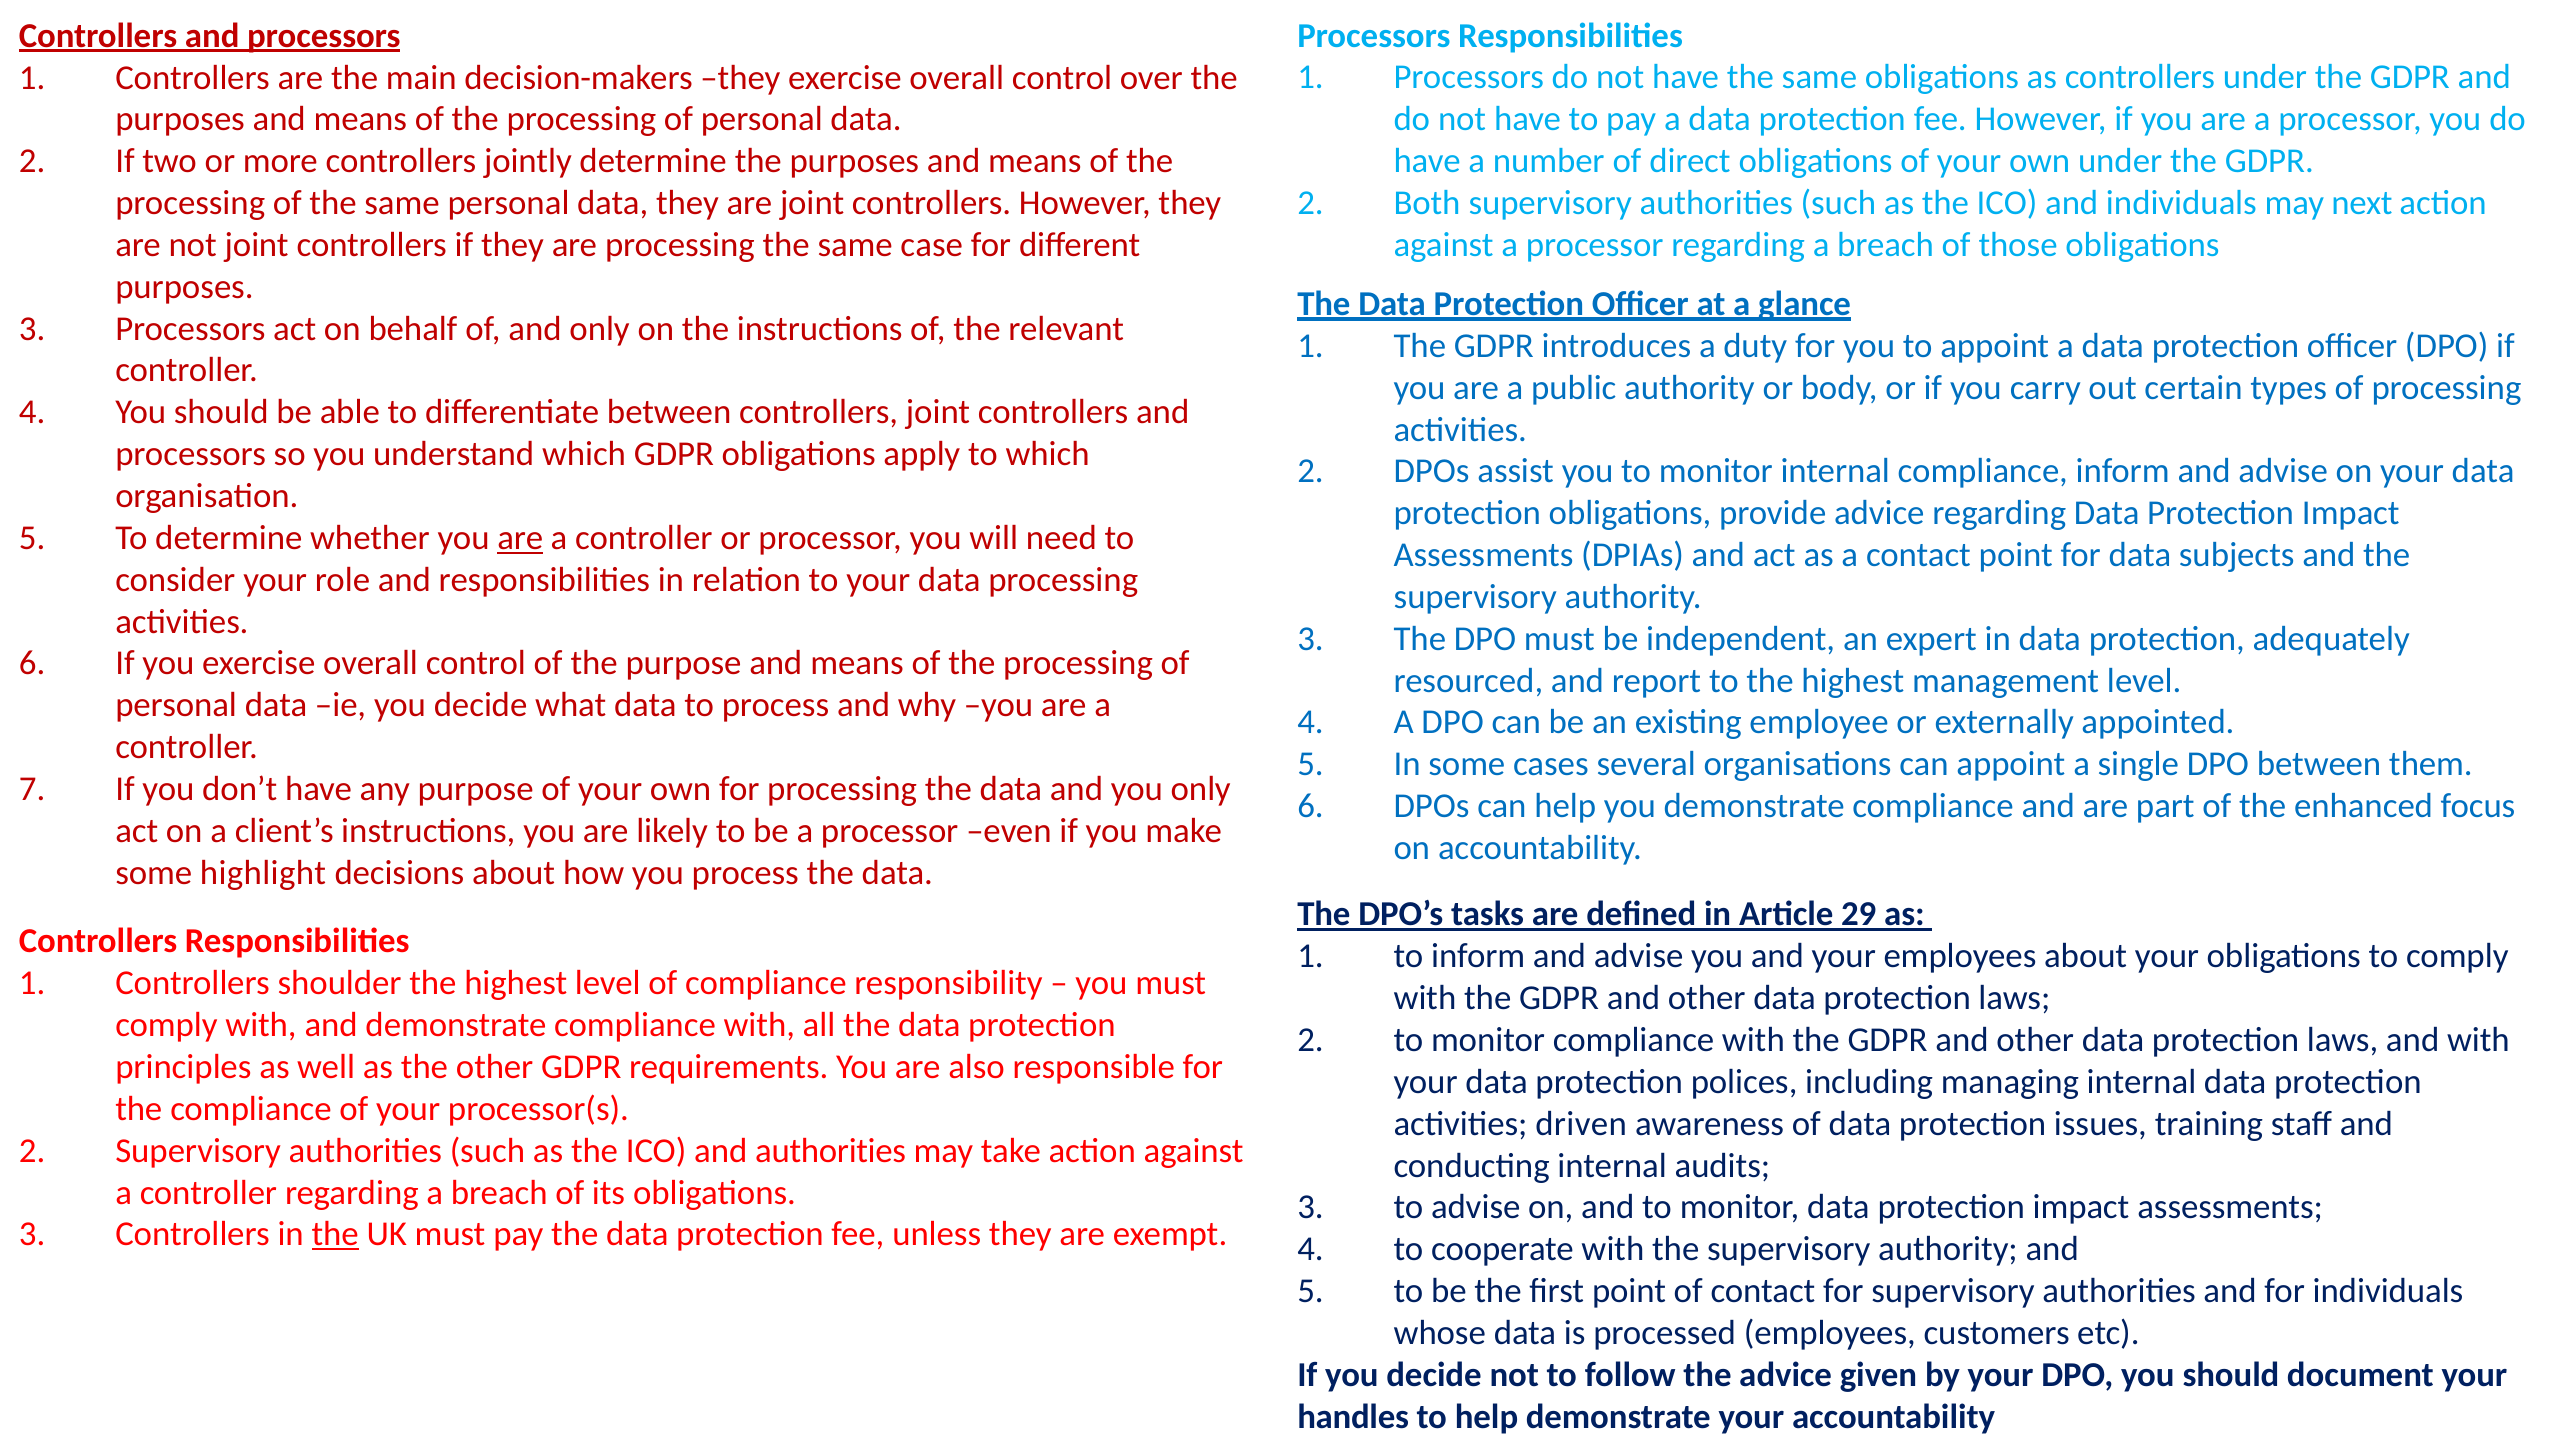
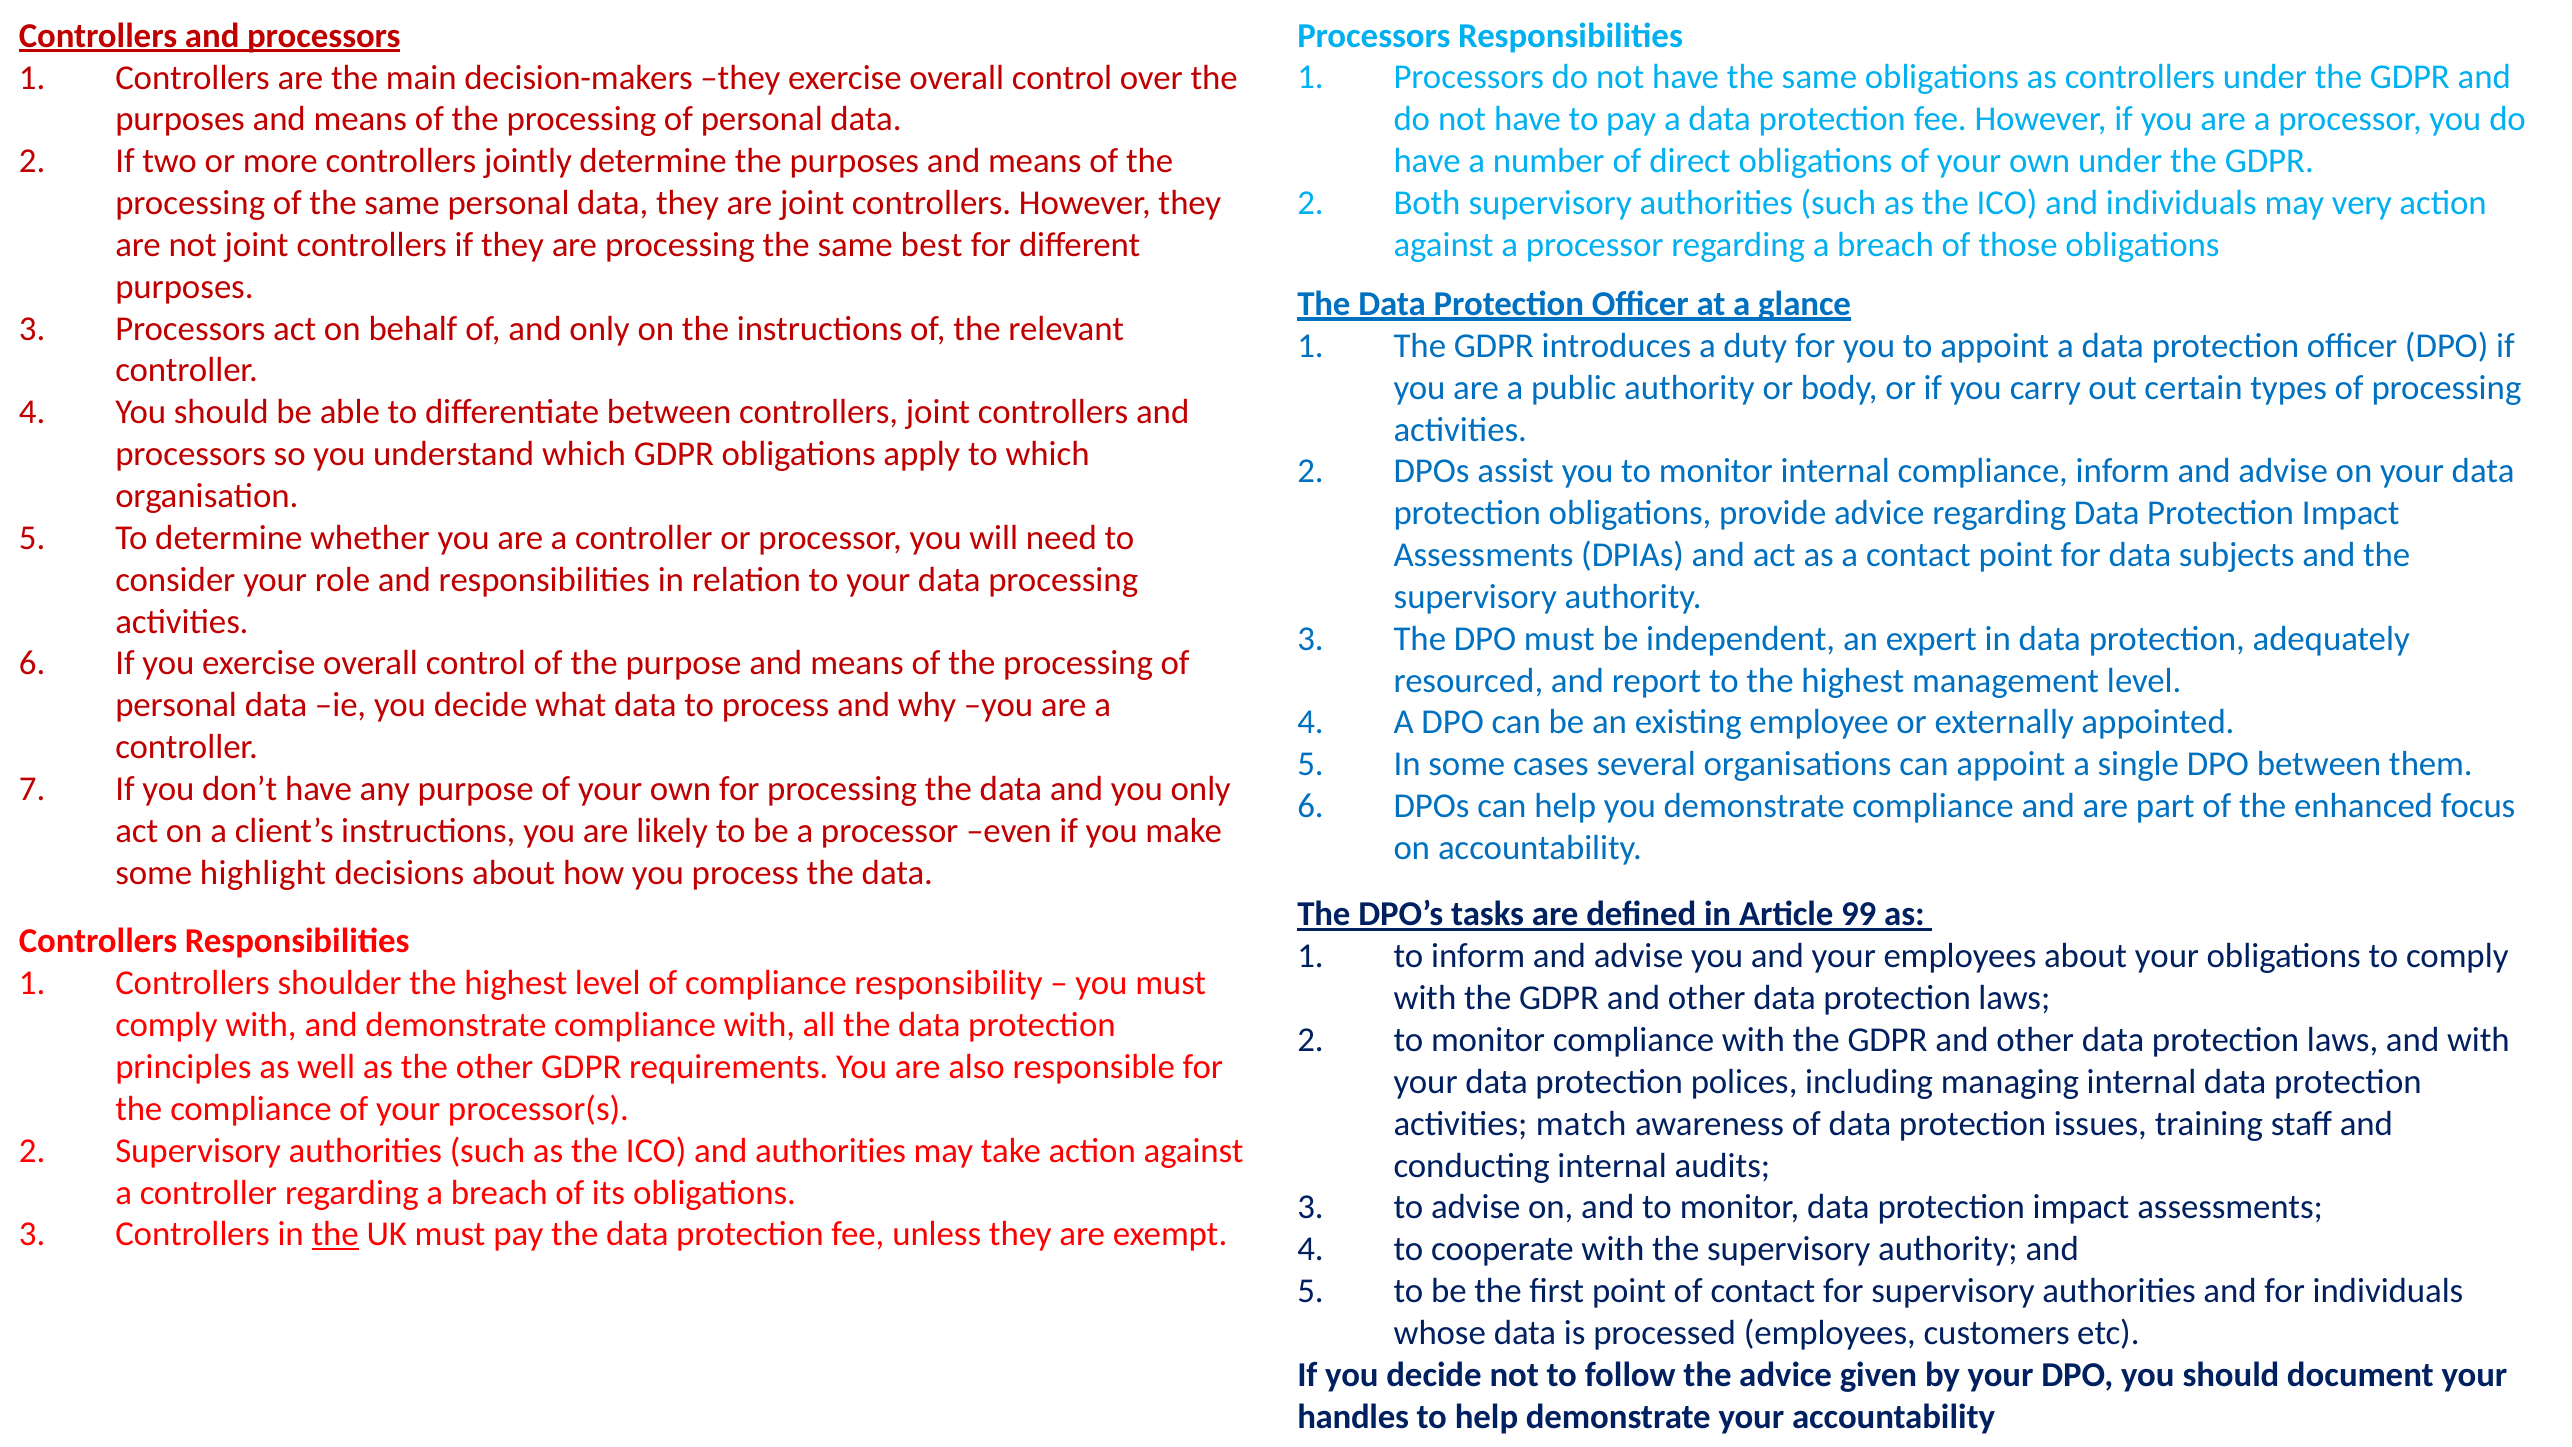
next: next -> very (2362, 203)
case: case -> best (932, 245)
are underline: present -> none (520, 538)
29: 29 -> 99 (1859, 914)
driven: driven -> match (1581, 1123)
